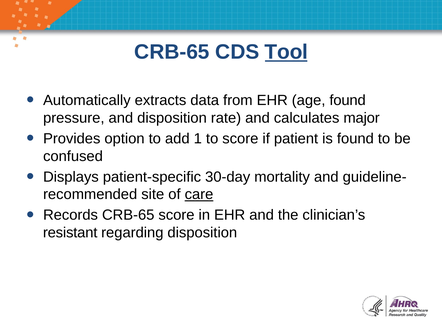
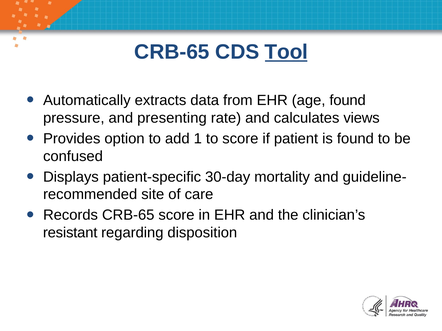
and disposition: disposition -> presenting (172, 118)
major: major -> views (362, 118)
care underline: present -> none (199, 195)
